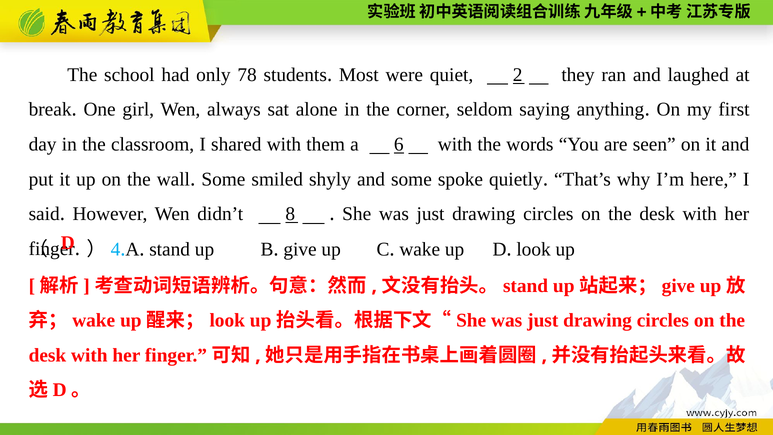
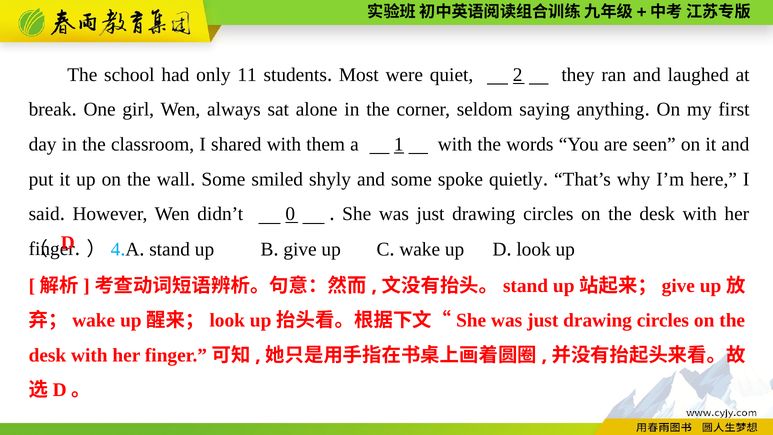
78: 78 -> 11 (247, 75)
6: 6 -> 1 (399, 144)
8: 8 -> 0 (290, 214)
